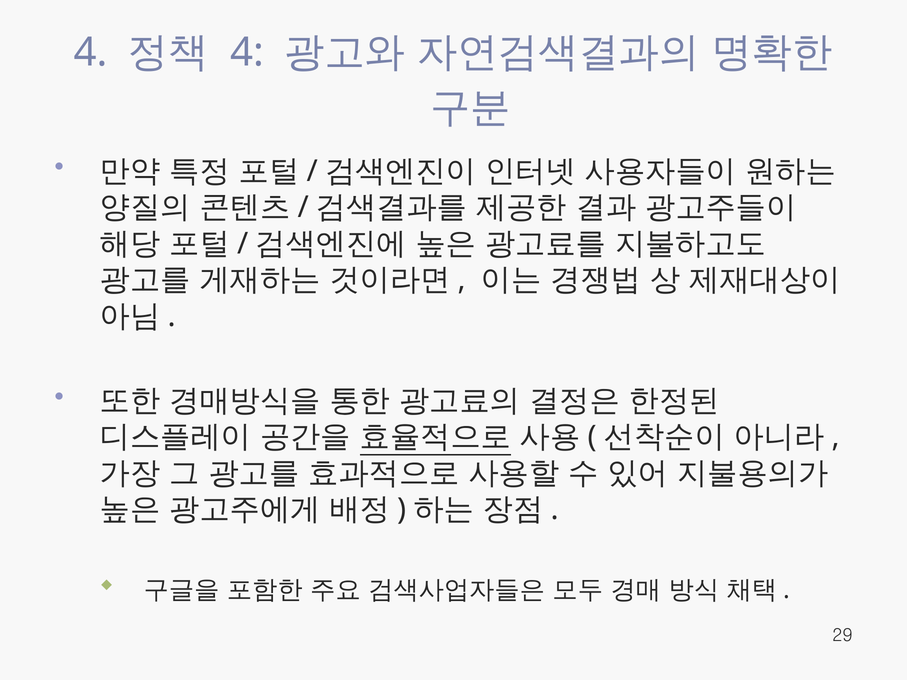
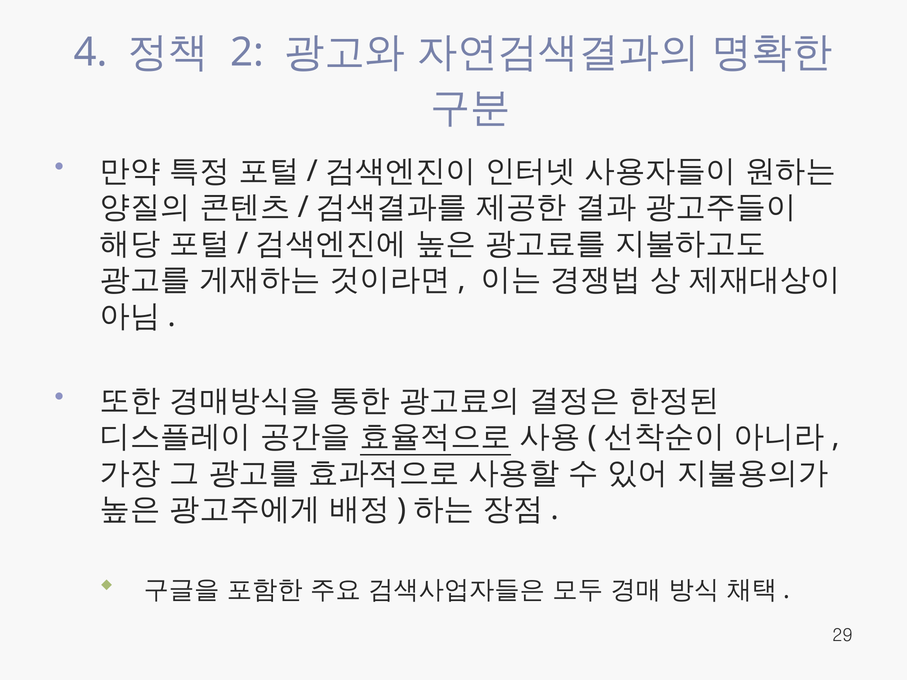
4: 4 -> 2 (247, 52)
